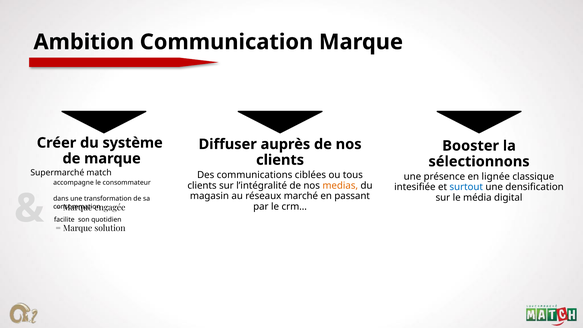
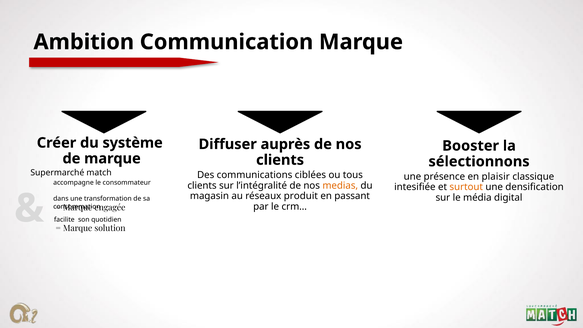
lignée: lignée -> plaisir (496, 177)
surtout colour: blue -> orange (466, 187)
marché: marché -> produit (301, 196)
